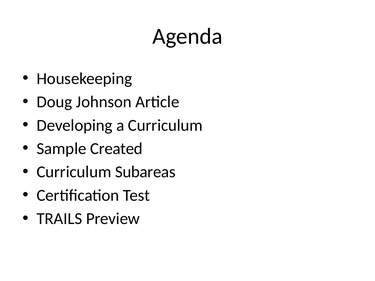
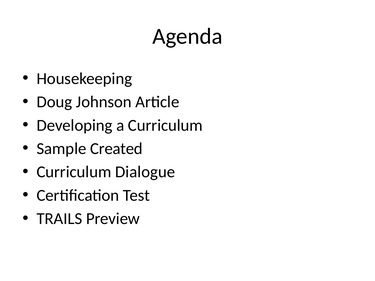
Subareas: Subareas -> Dialogue (145, 172)
